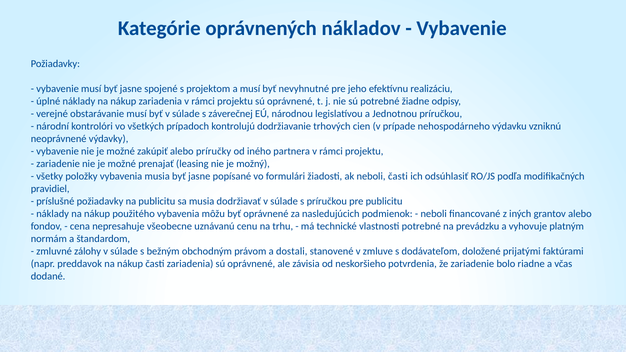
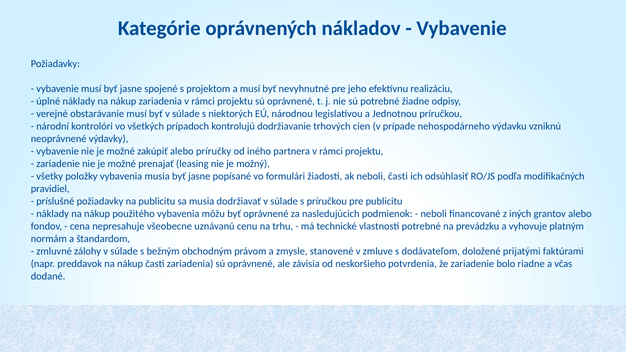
záverečnej: záverečnej -> niektorých (231, 114)
dostali: dostali -> zmysle (292, 252)
